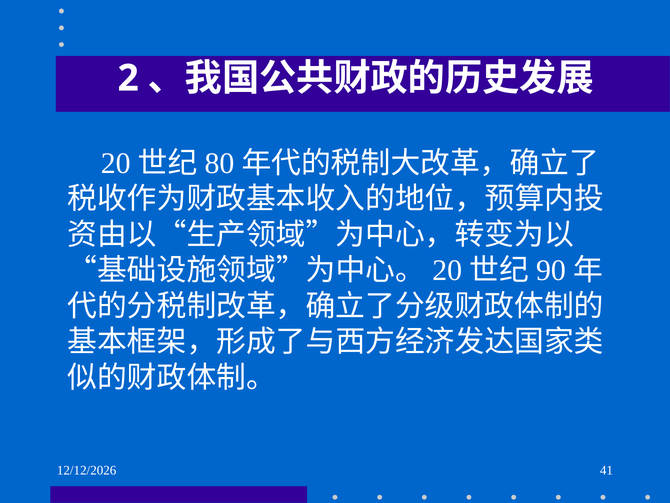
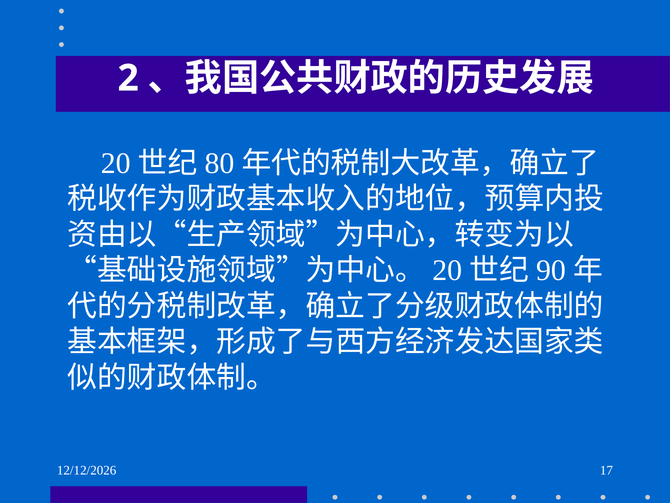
41: 41 -> 17 (607, 470)
